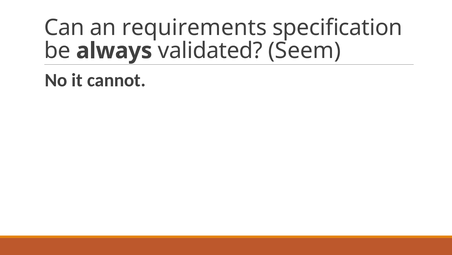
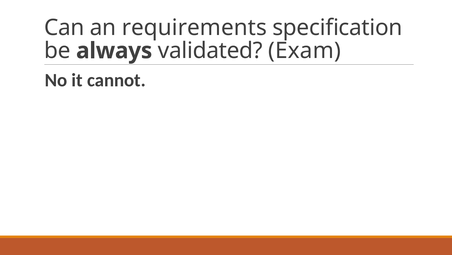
Seem: Seem -> Exam (304, 51)
